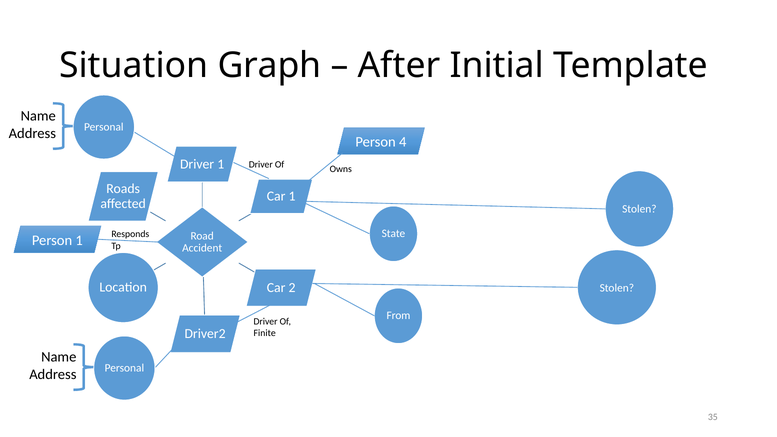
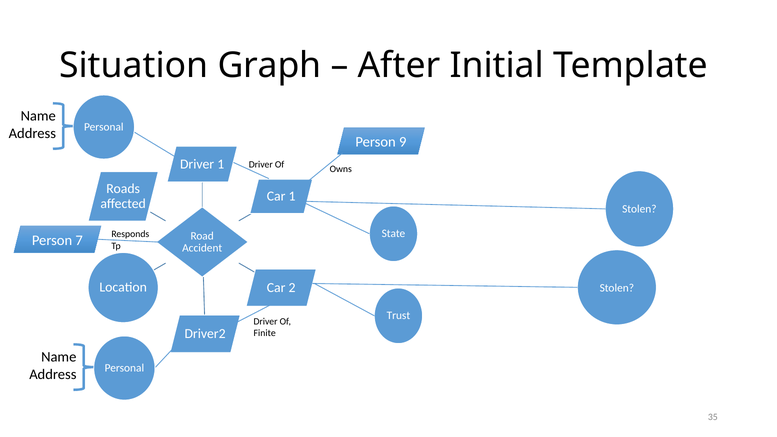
4: 4 -> 9 (403, 142)
Person 1: 1 -> 7 (79, 240)
From: From -> Trust (398, 316)
